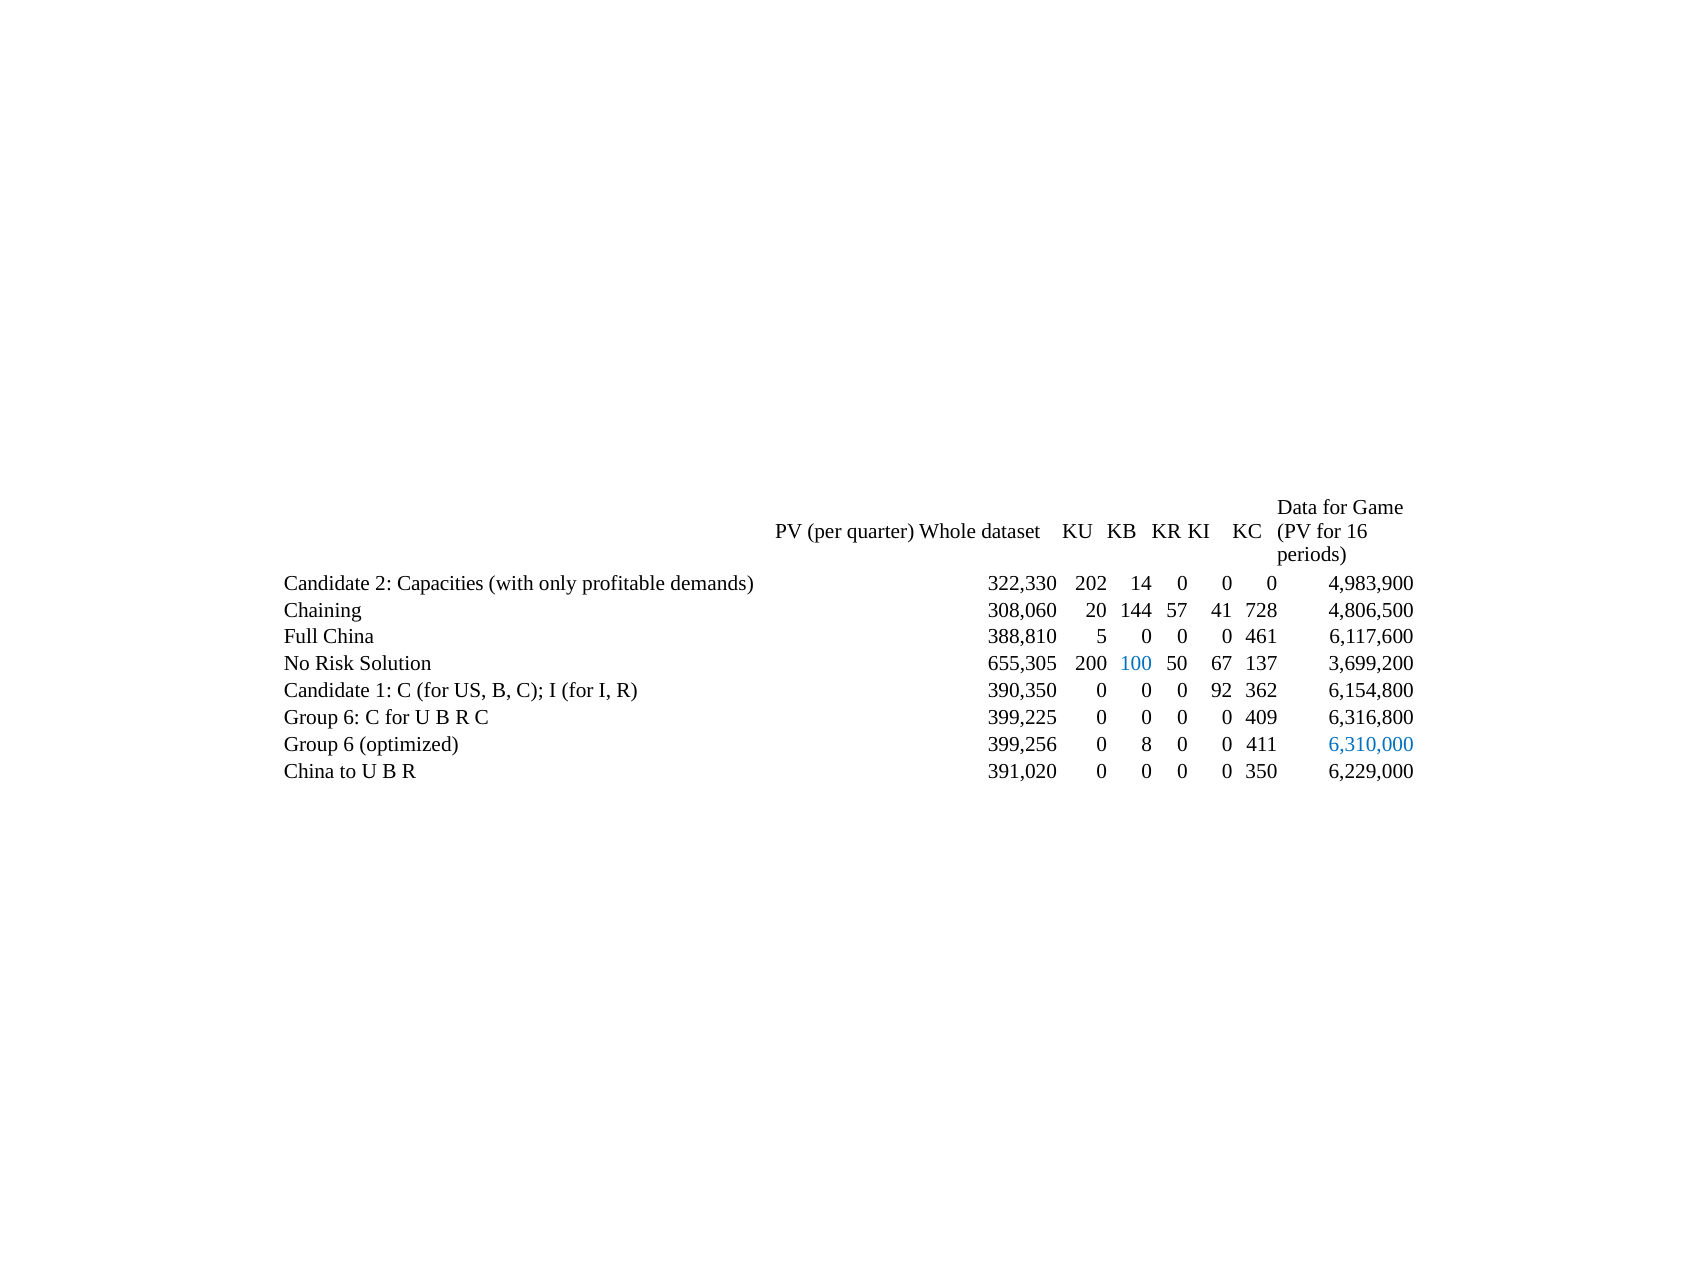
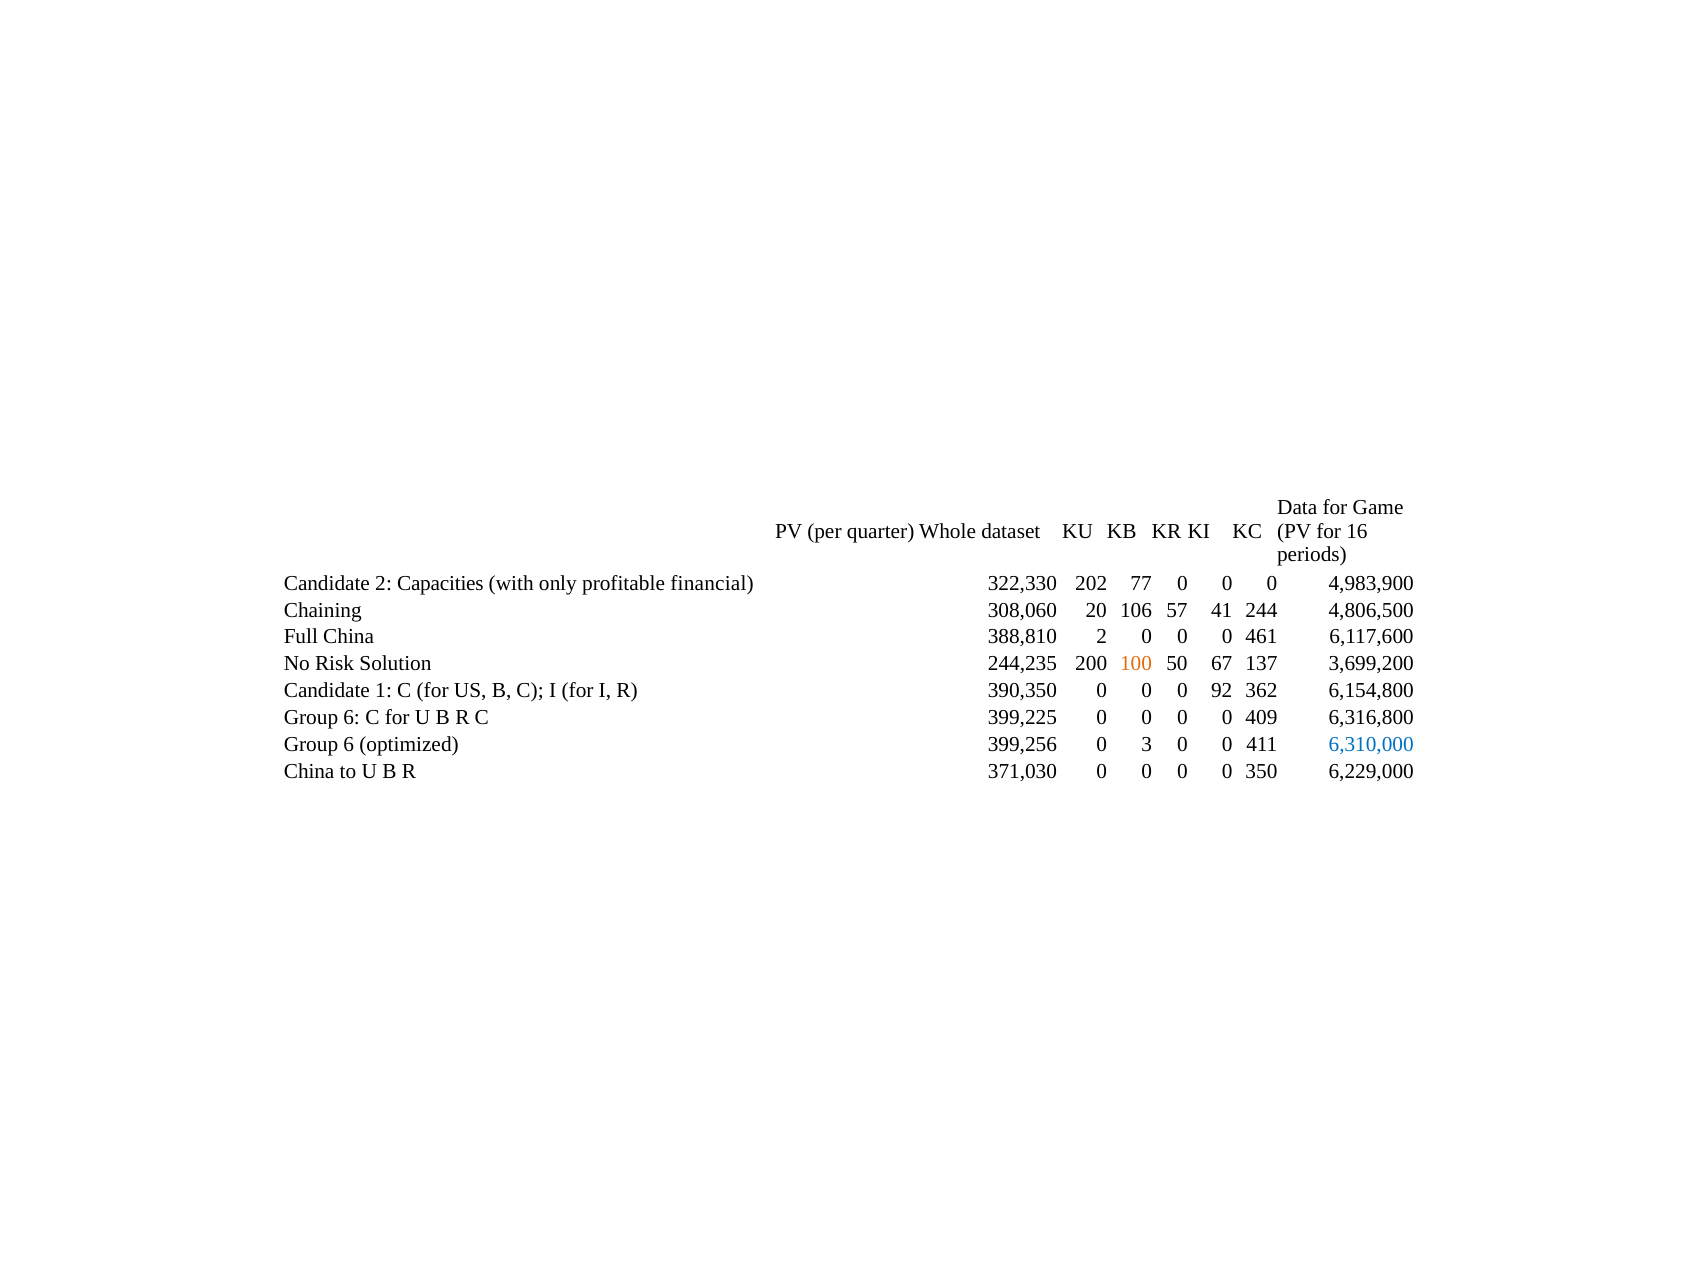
demands: demands -> financial (712, 583)
14: 14 -> 77 (1141, 583)
144: 144 -> 106 (1136, 610)
728: 728 -> 244 (1261, 610)
388,810 5: 5 -> 2 (1102, 637)
655,305: 655,305 -> 244,235 (1022, 664)
100 colour: blue -> orange (1136, 664)
8: 8 -> 3 (1147, 745)
391,020: 391,020 -> 371,030 (1022, 772)
